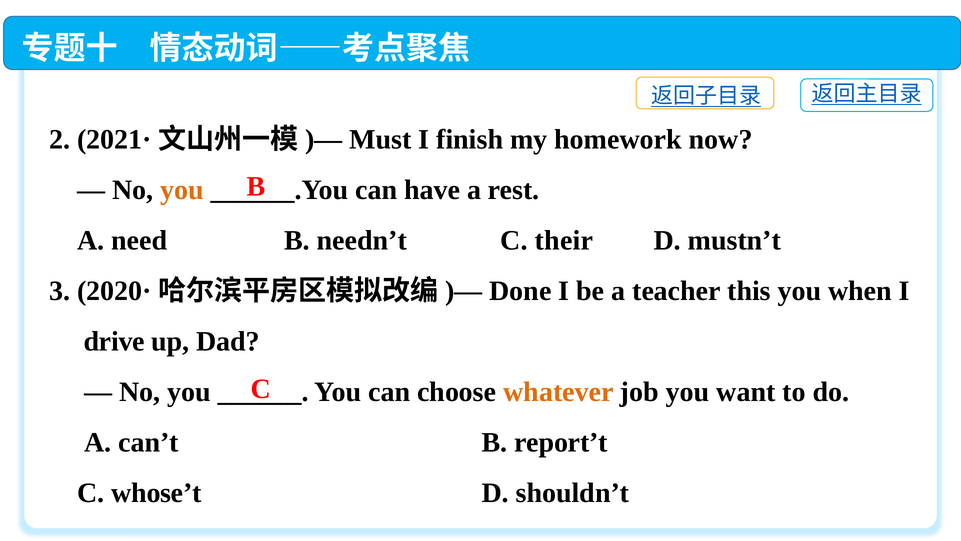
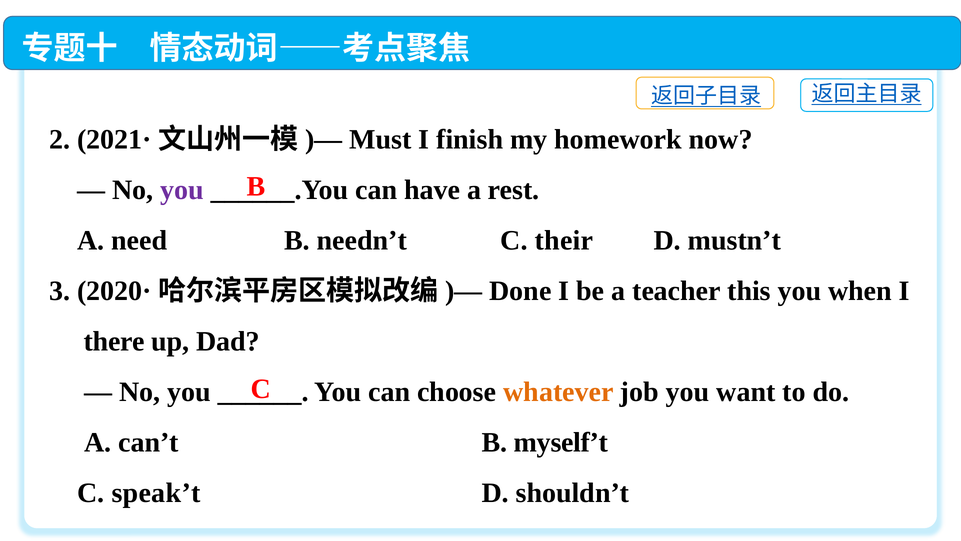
you colour: orange -> purple (182, 190)
drive: drive -> there (114, 341)
report’t: report’t -> myself’t (561, 442)
whose’t: whose’t -> speak’t (156, 493)
